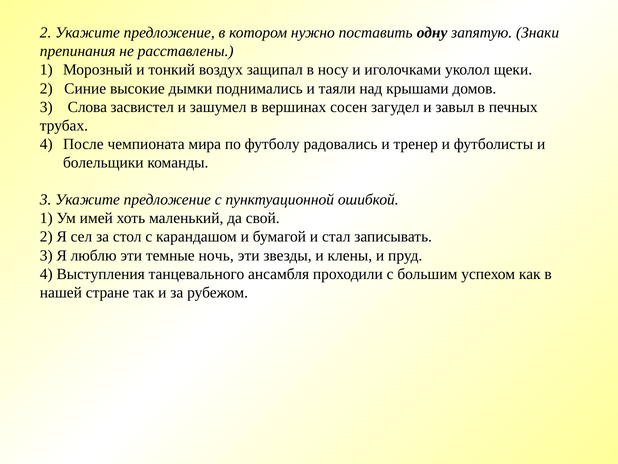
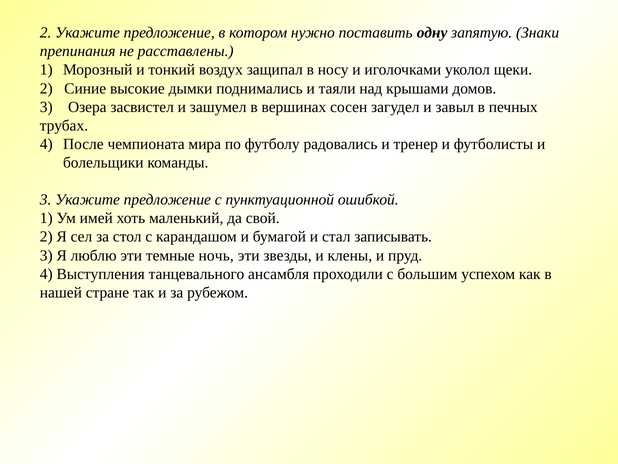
Слова: Слова -> Озера (87, 107)
